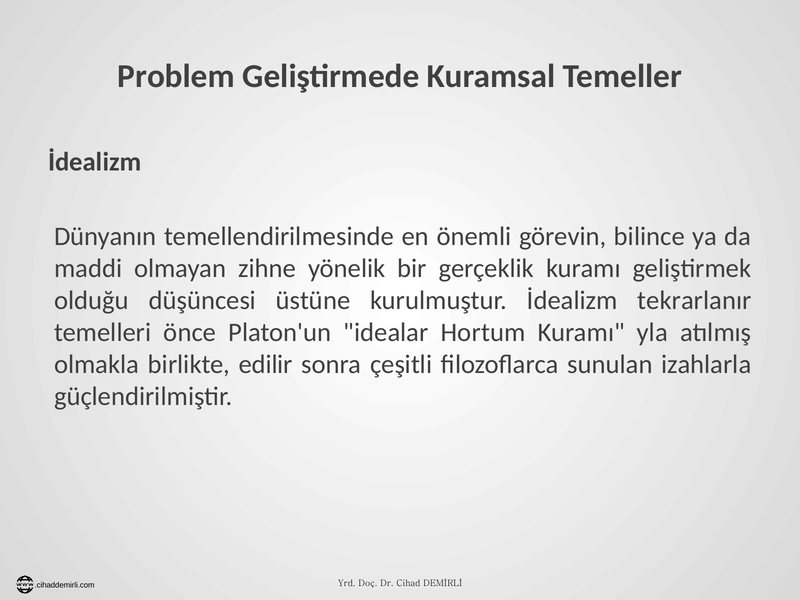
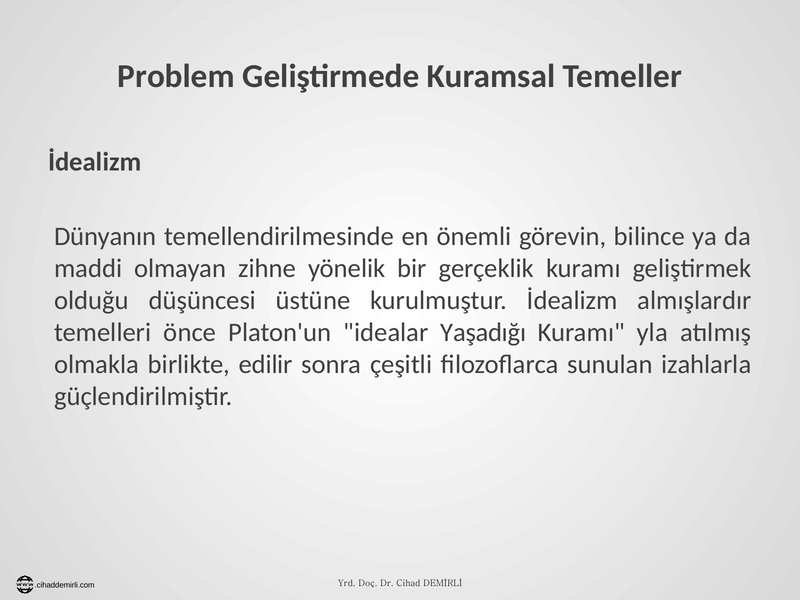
tekrarlanır: tekrarlanır -> almışlardır (694, 301)
Hortum: Hortum -> Yaşadığı (483, 333)
